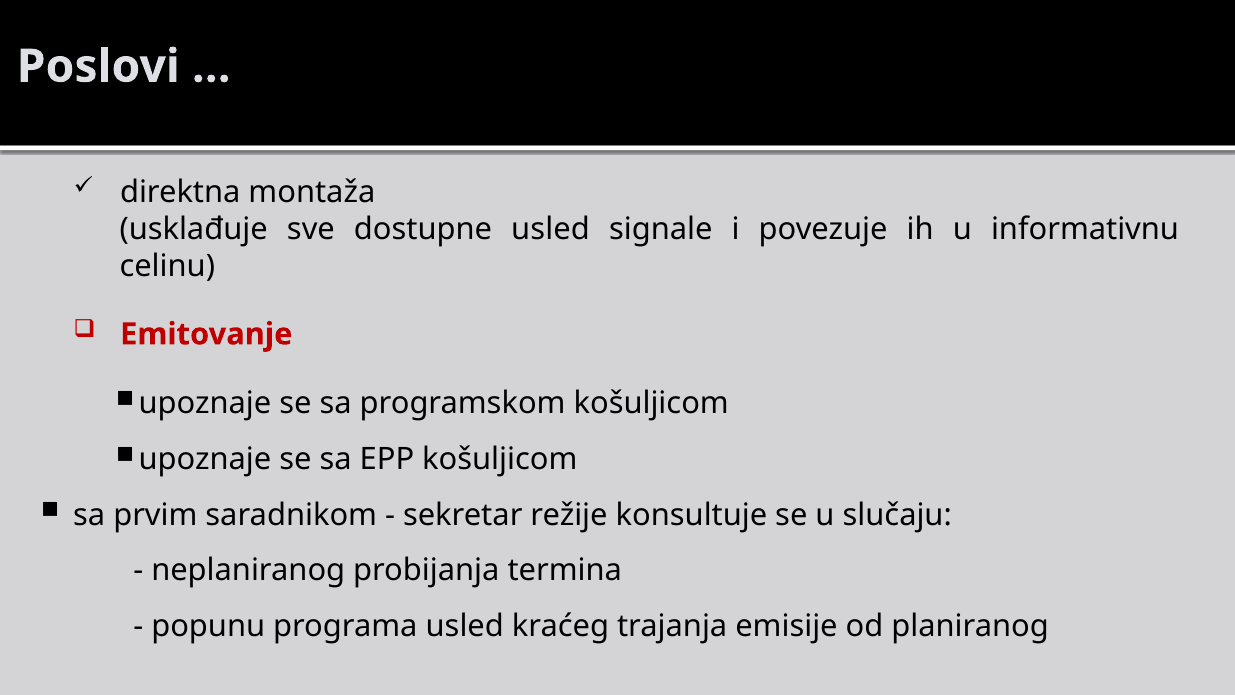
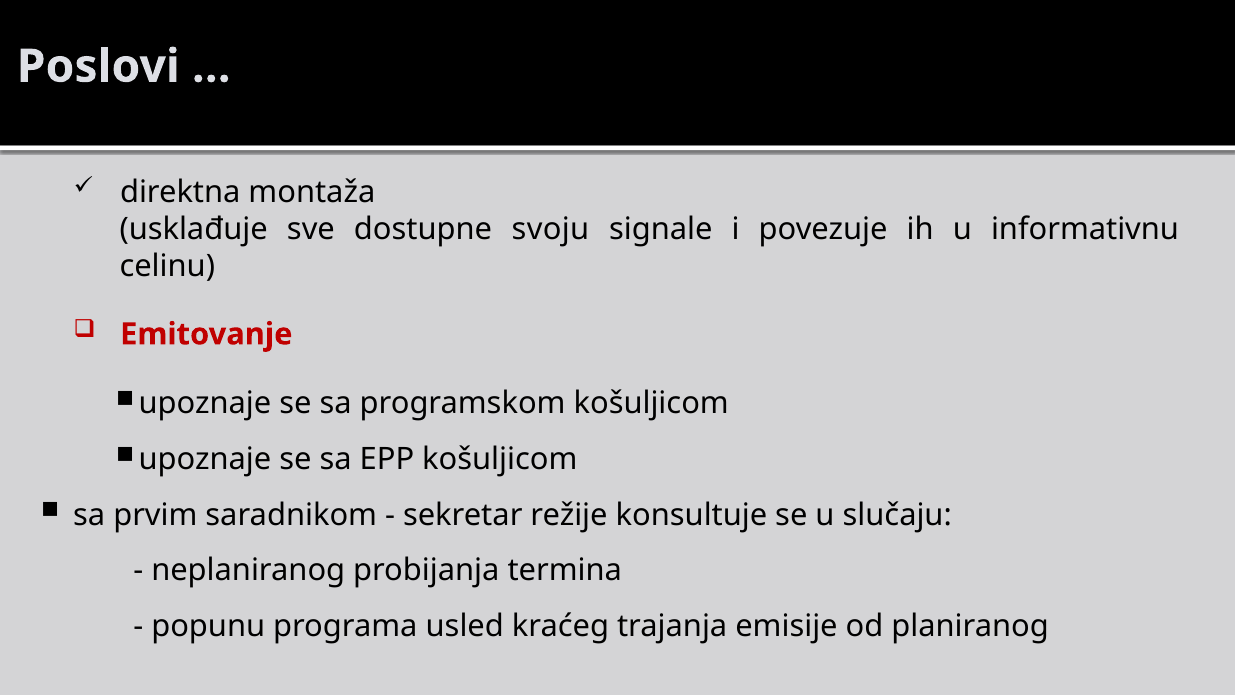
dostupne usled: usled -> svoju (550, 229)
